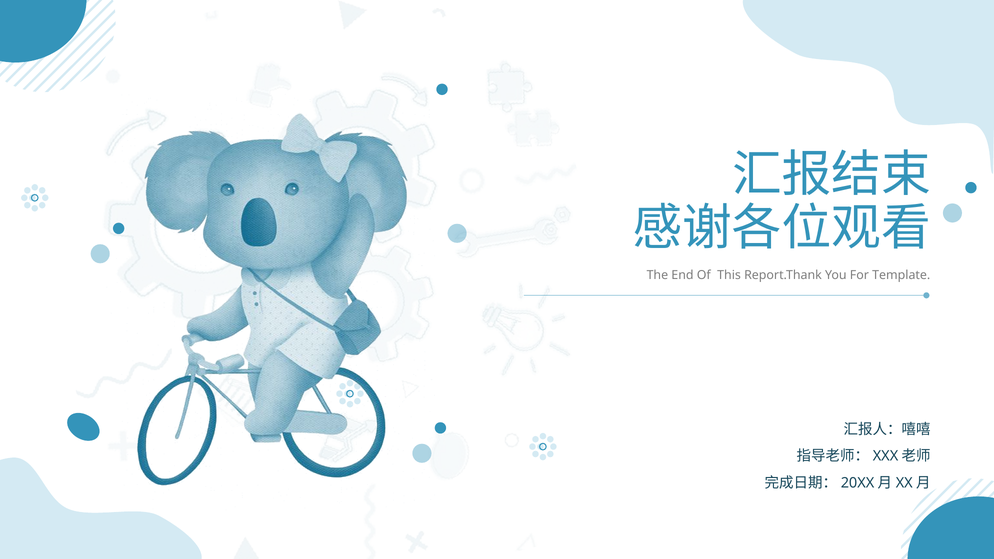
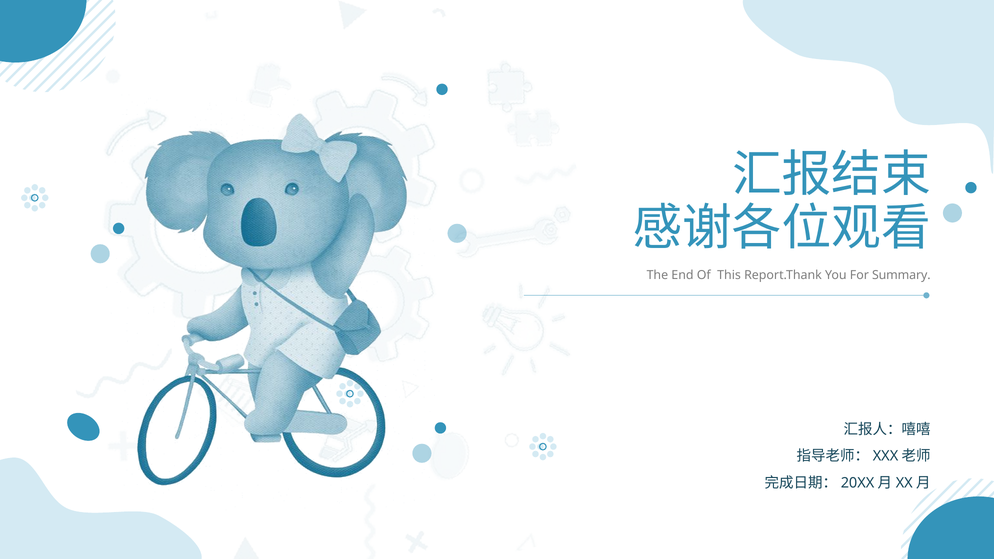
Template: Template -> Summary (901, 275)
